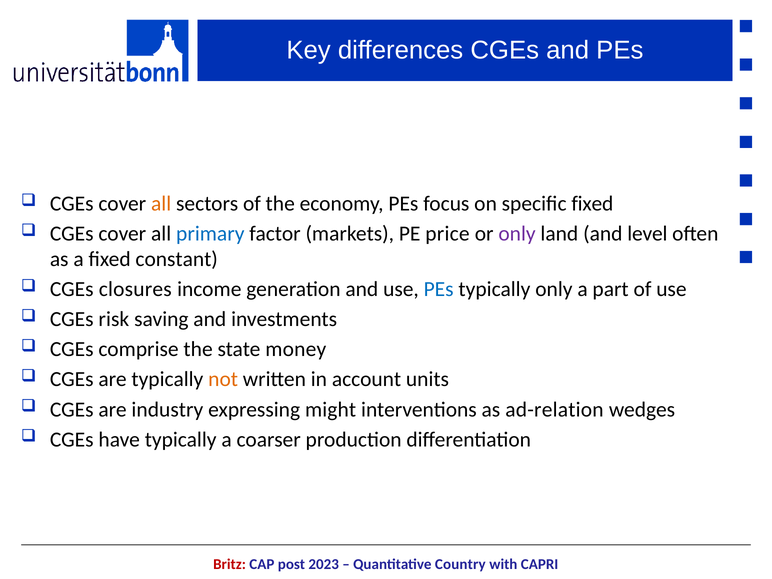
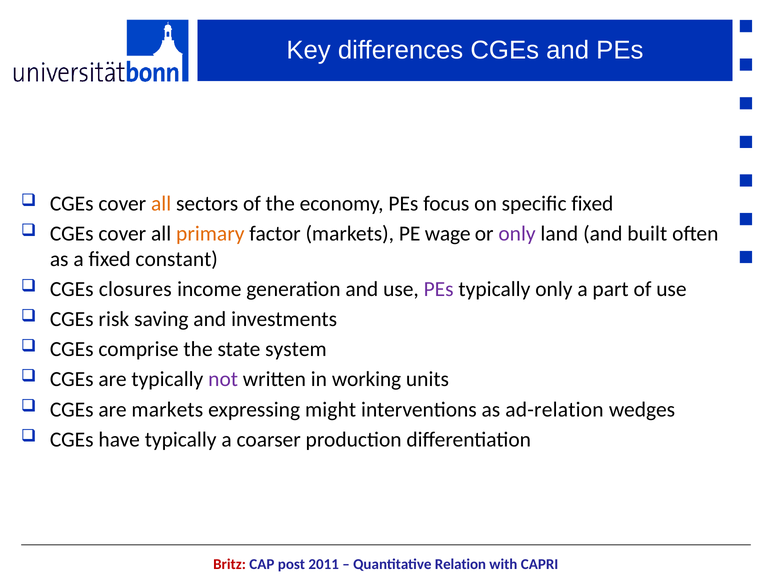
primary colour: blue -> orange (210, 234)
price: price -> wage (448, 234)
level: level -> built (647, 234)
PEs colour: blue -> purple (439, 289)
money: money -> system (296, 349)
not colour: orange -> purple (223, 379)
account: account -> working (367, 379)
are industry: industry -> markets (167, 409)
2023: 2023 -> 2011 (324, 564)
Country: Country -> Relation (460, 564)
